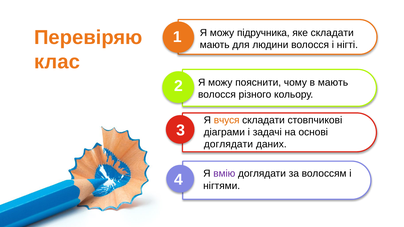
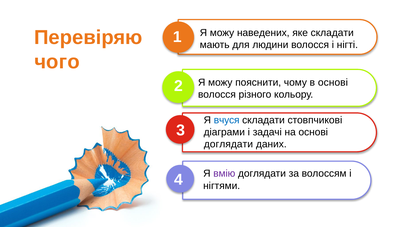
підручника: підручника -> наведених (263, 33)
клас: клас -> чого (57, 62)
в мають: мають -> основі (333, 83)
вчуся colour: orange -> blue (227, 120)
